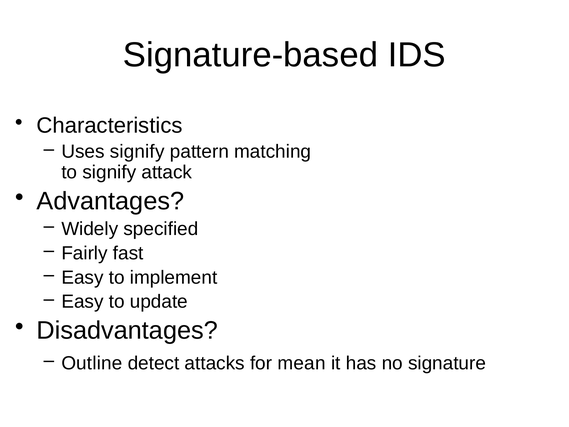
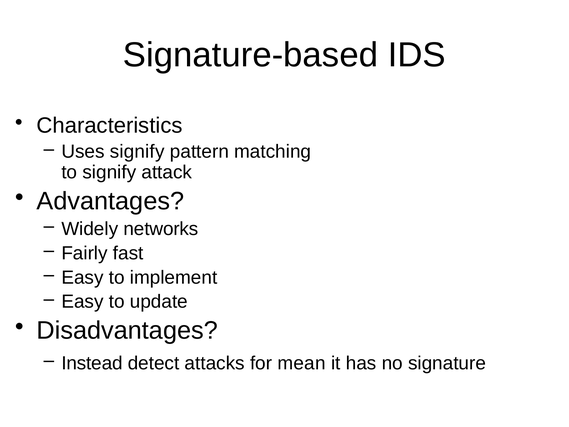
specified: specified -> networks (161, 229)
Outline: Outline -> Instead (92, 363)
